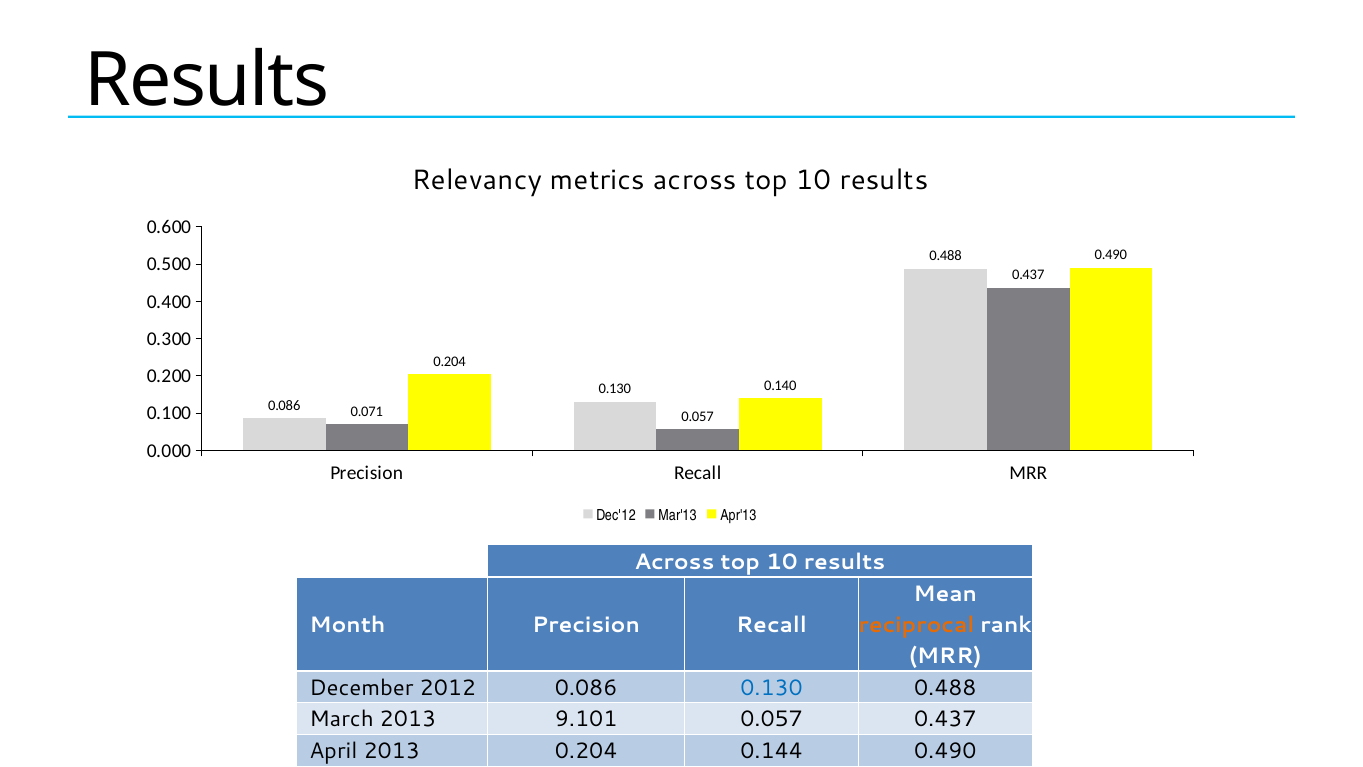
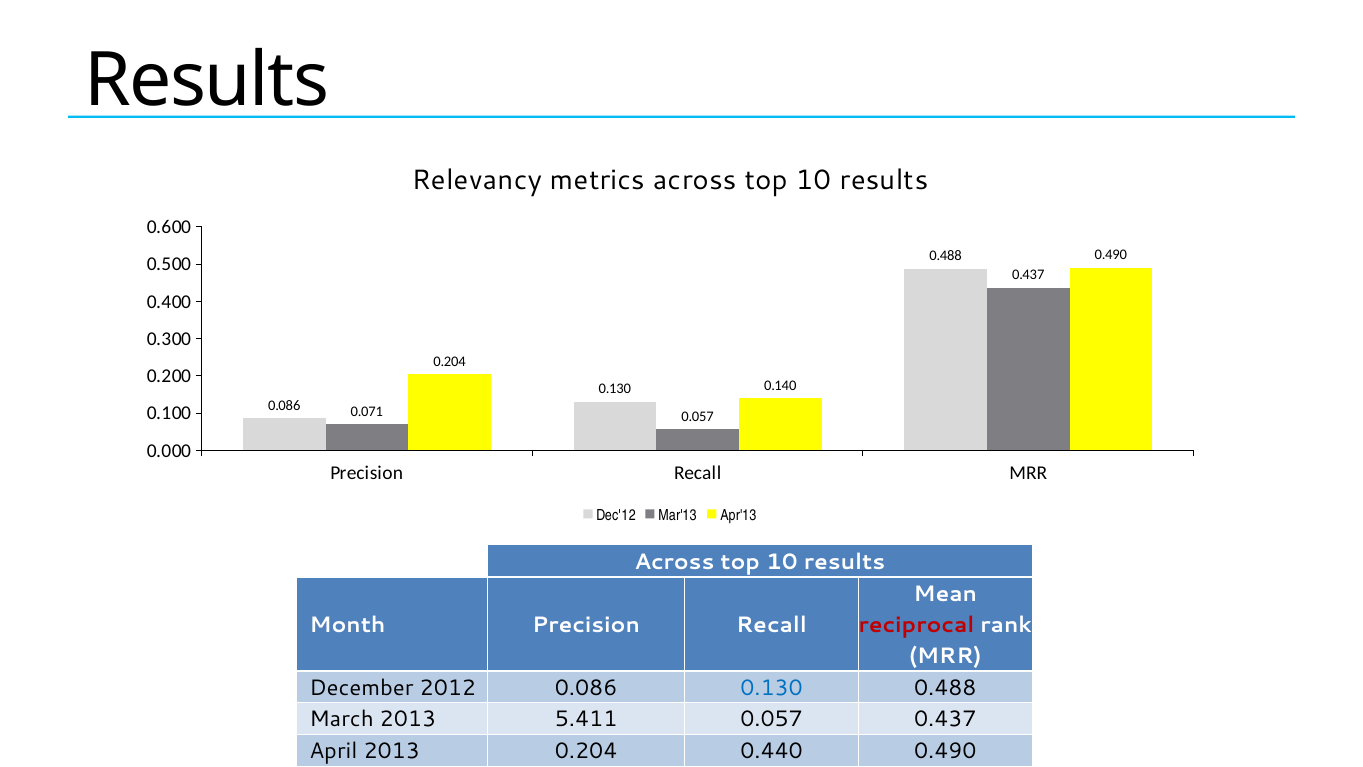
reciprocal colour: orange -> red (917, 625)
9.101: 9.101 -> 5.411 (586, 719)
0.144: 0.144 -> 0.440 (772, 751)
